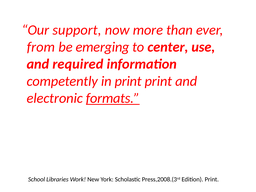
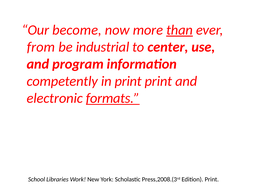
support: support -> become (77, 30)
than underline: none -> present (180, 30)
emerging: emerging -> industrial (103, 47)
required: required -> program (78, 64)
